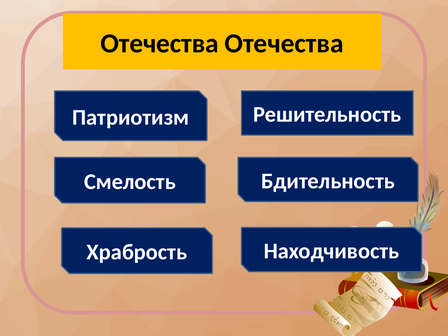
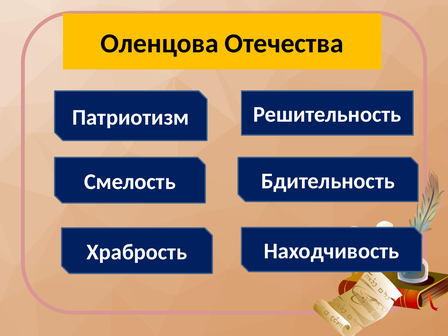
Отечества: Отечества -> Оленцова (160, 43)
